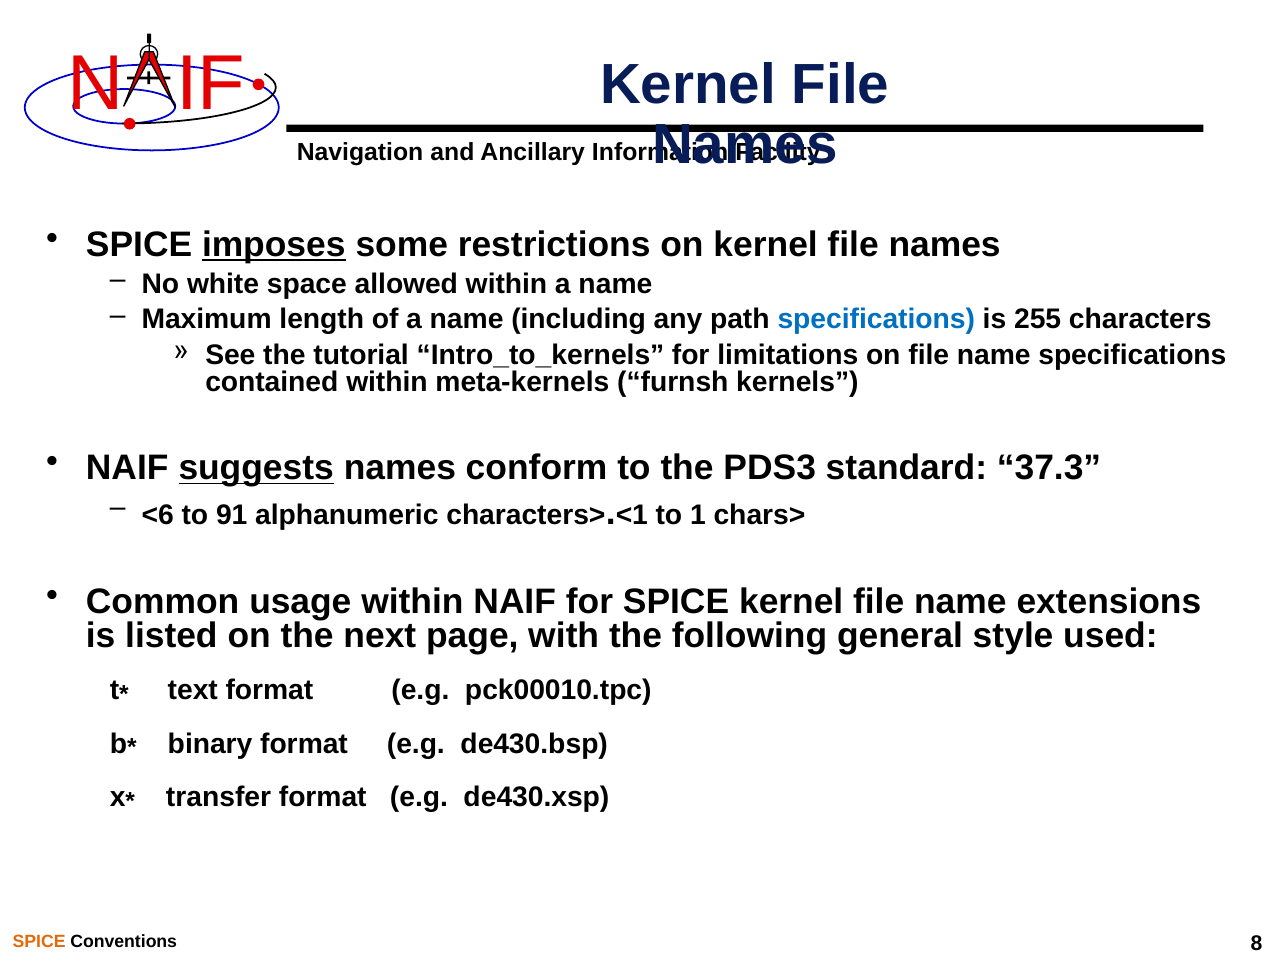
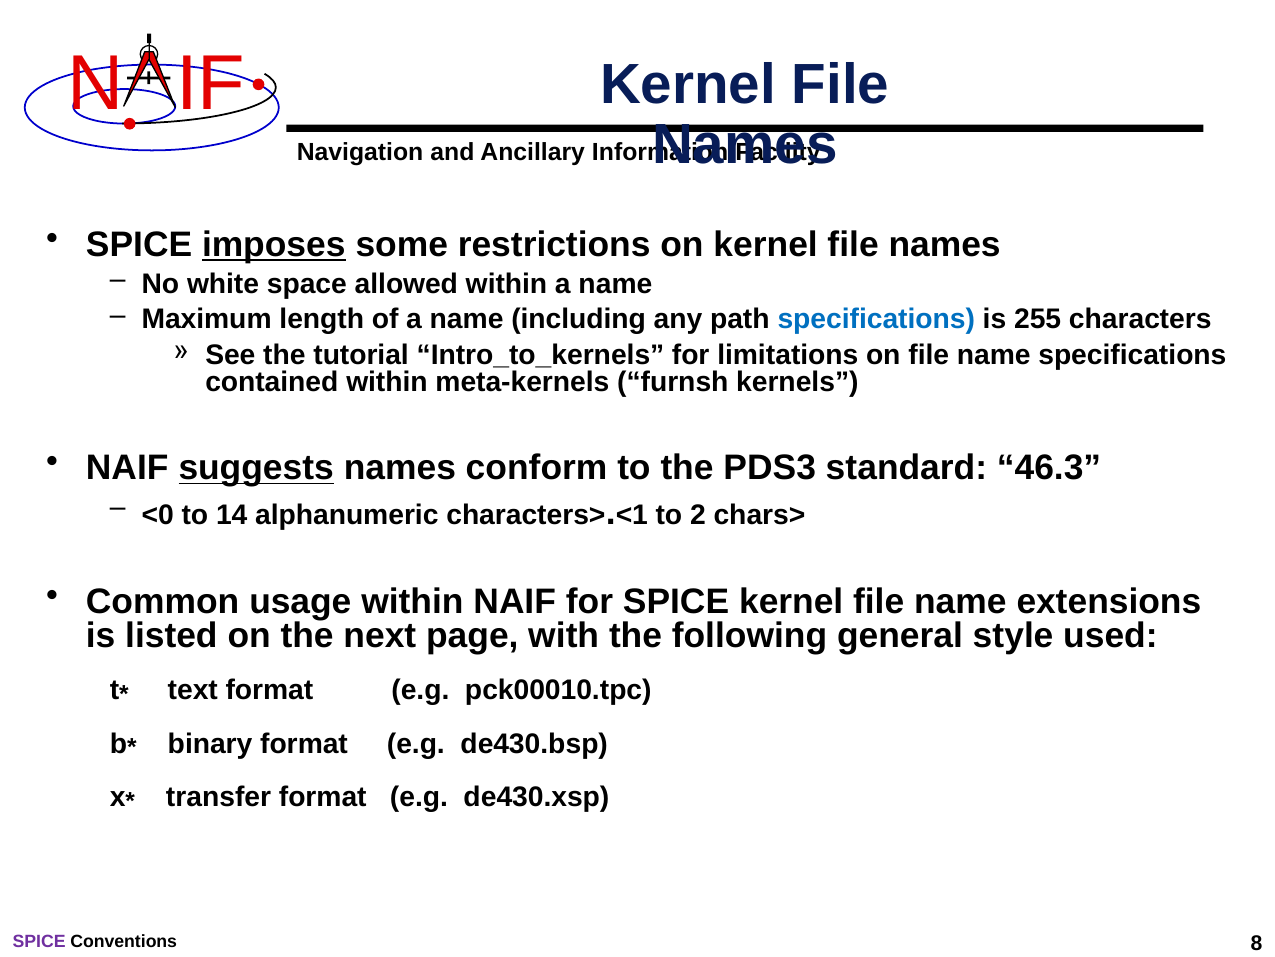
37.3: 37.3 -> 46.3 (1049, 468)
<6: <6 -> <0 (158, 515)
91: 91 -> 14 (232, 515)
1: 1 -> 2 (698, 515)
SPICE colour: orange -> purple (39, 941)
